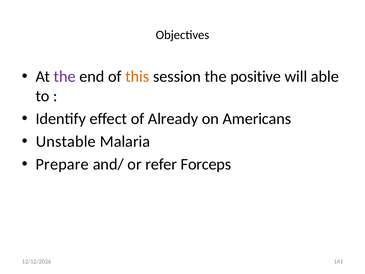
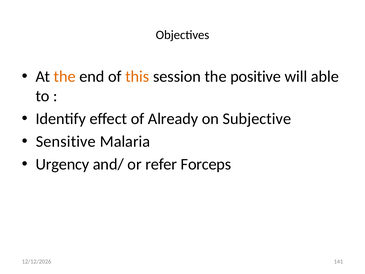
the colour: purple -> orange (65, 77)
Americans: Americans -> Subjective (257, 119)
Unstable: Unstable -> Sensitive (66, 141)
Prepare: Prepare -> Urgency (62, 164)
